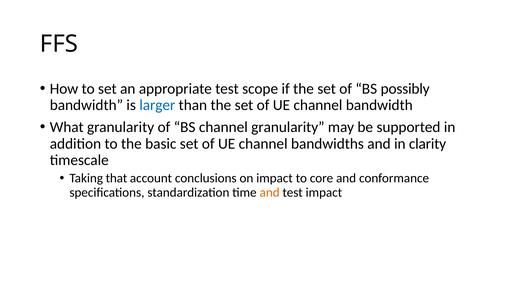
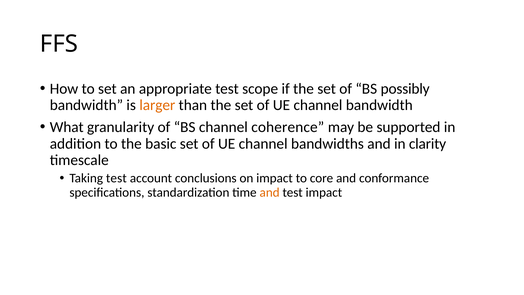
larger colour: blue -> orange (157, 105)
channel granularity: granularity -> coherence (288, 127)
Taking that: that -> test (116, 178)
